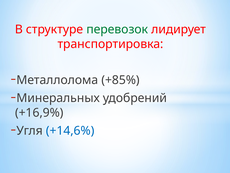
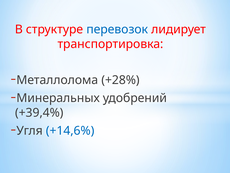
перевозок colour: green -> blue (117, 29)
+85%: +85% -> +28% (120, 80)
+16,9%: +16,9% -> +39,4% (39, 112)
